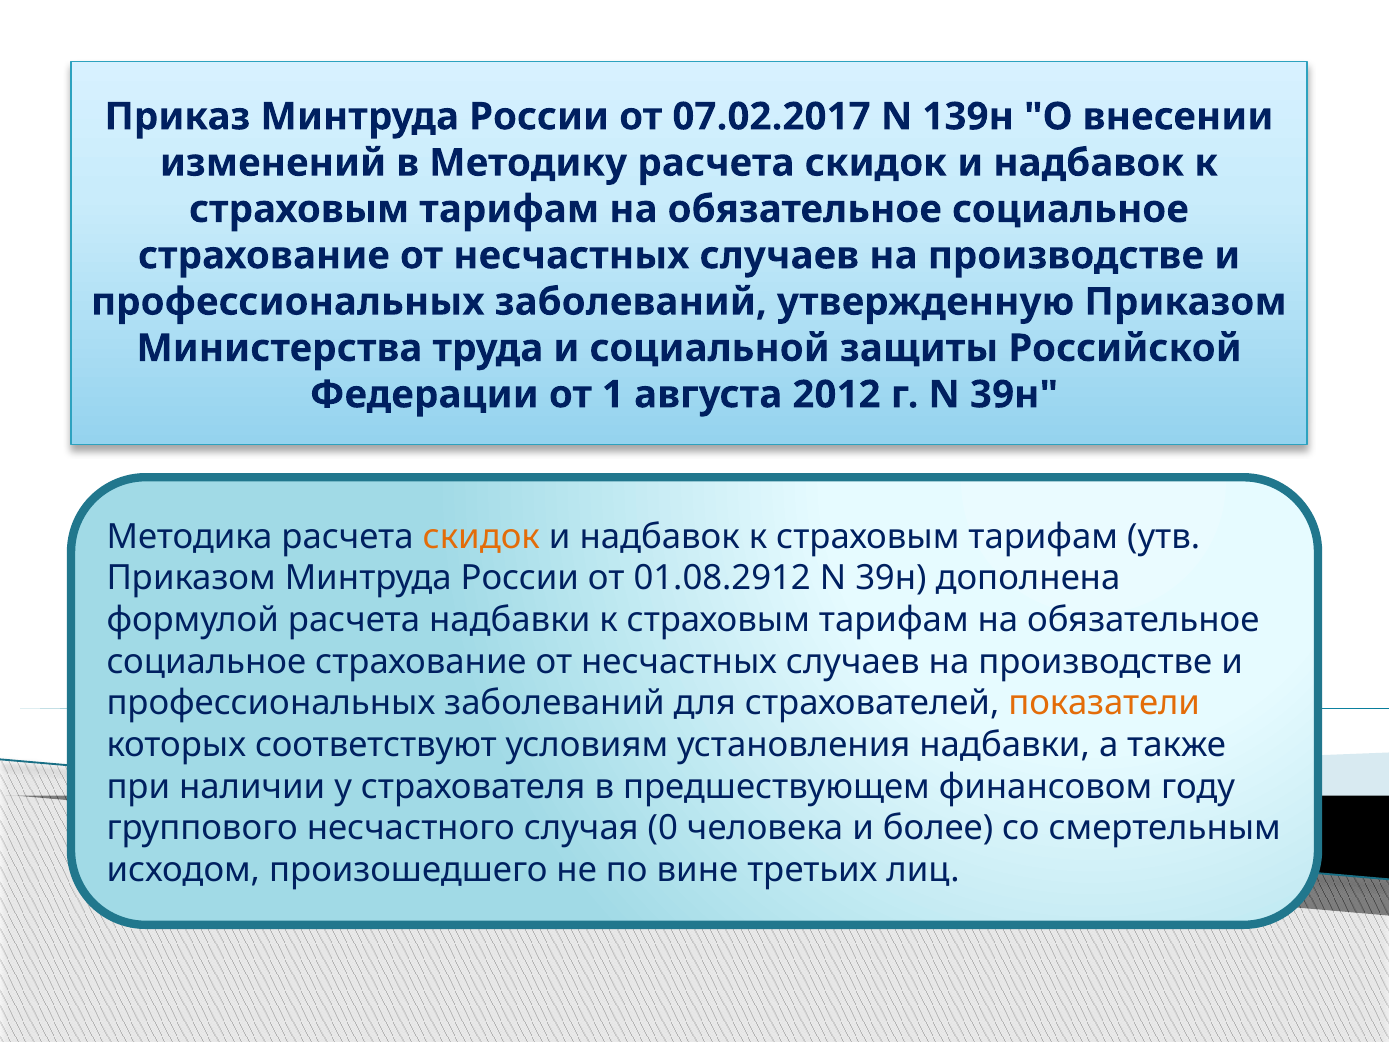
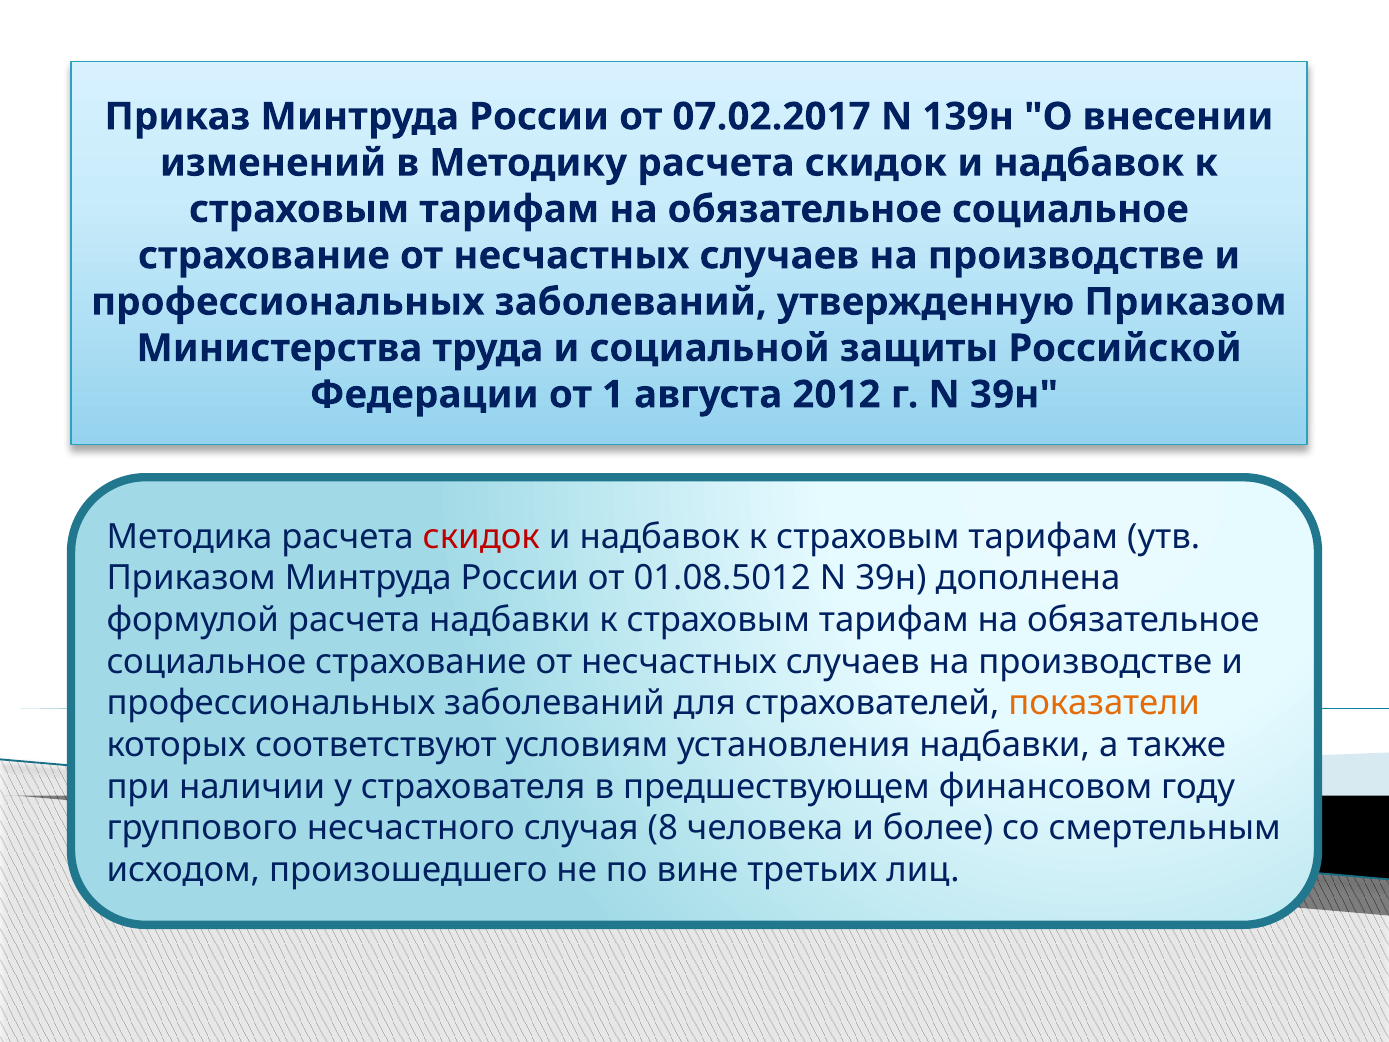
скидок colour: orange -> red (481, 537)
01.08.2912: 01.08.2912 -> 01.08.5012 (722, 578)
0: 0 -> 8 (663, 828)
